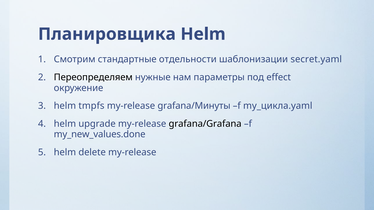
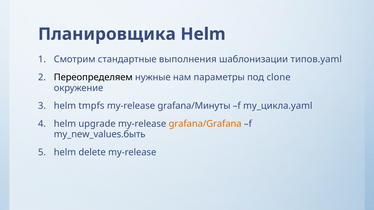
отдельности: отдельности -> выполнения (188, 60)
secret.yaml: secret.yaml -> типов.yaml (316, 60)
effect: effect -> clone (279, 77)
grafana/Grafana colour: black -> orange (205, 124)
my_new_values.done: my_new_values.done -> my_new_values.быть (100, 135)
